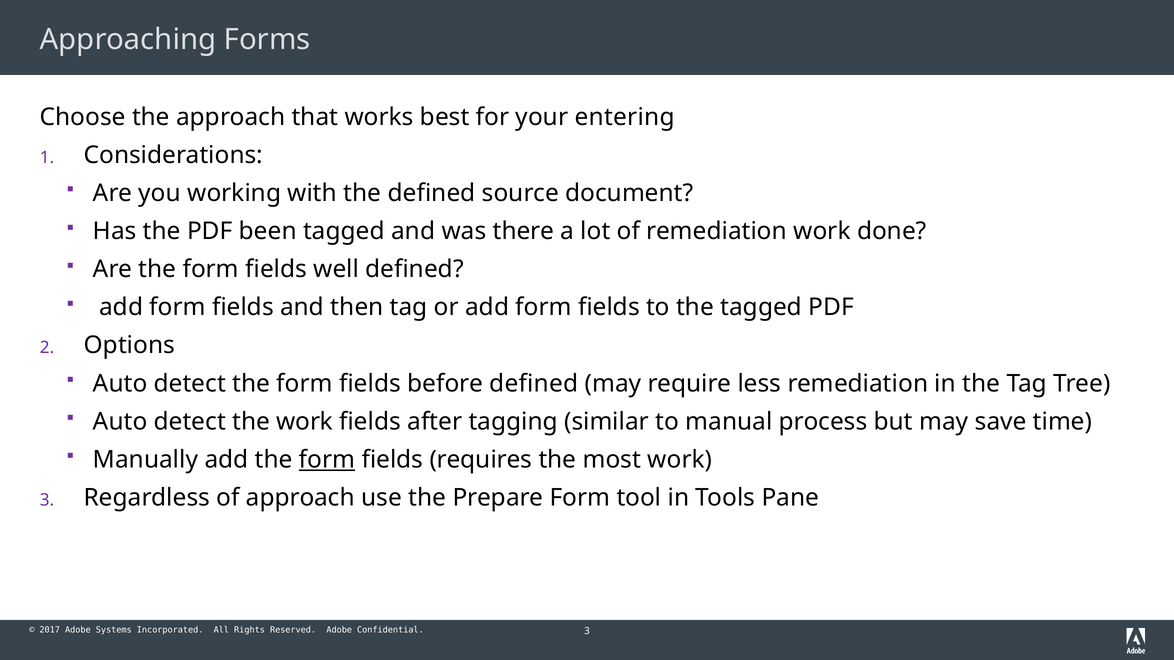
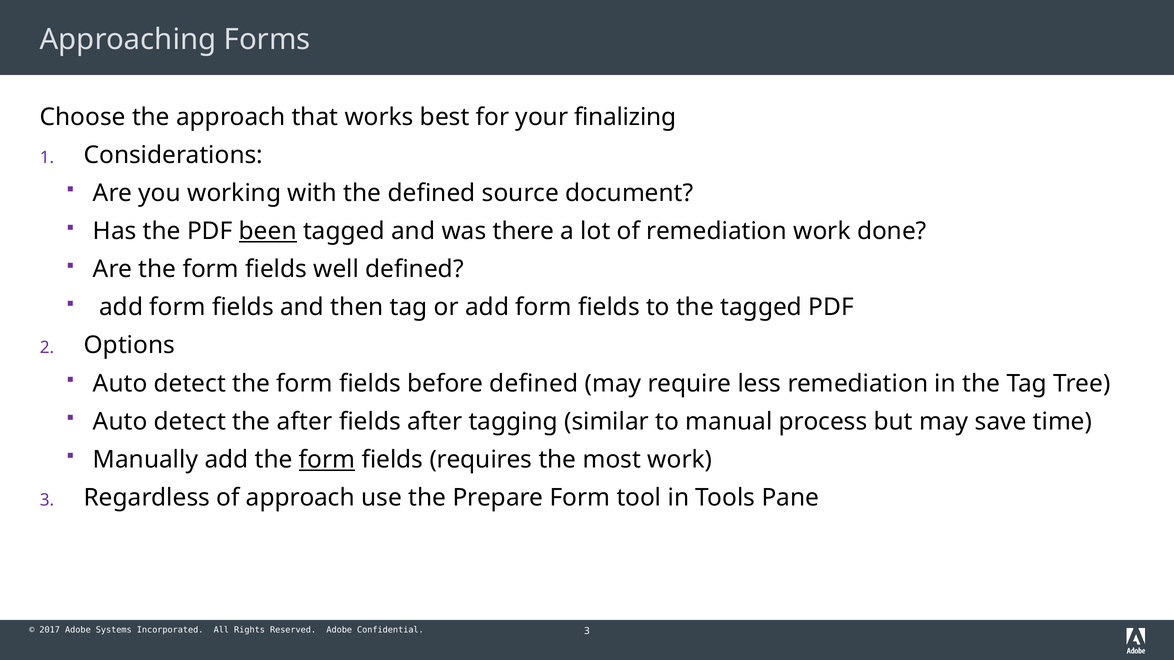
entering: entering -> finalizing (625, 117)
been underline: none -> present (268, 231)
the work: work -> after (304, 422)
